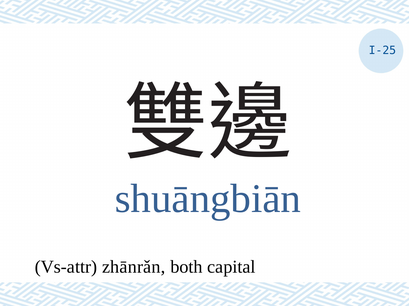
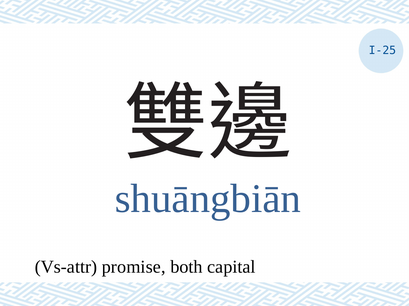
zhānrǎn: zhānrǎn -> promise (134, 267)
